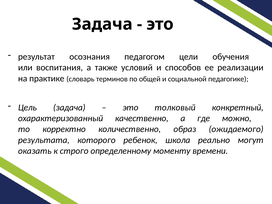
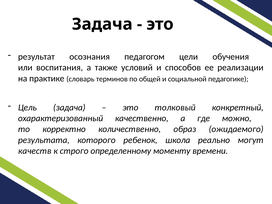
оказать: оказать -> качеств (35, 151)
